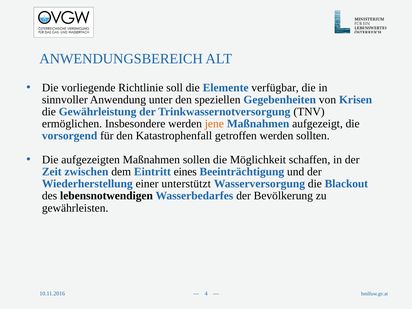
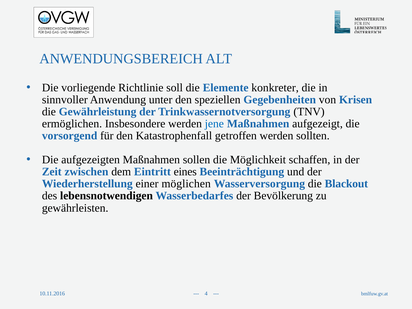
verfügbar: verfügbar -> konkreter (275, 88)
jene colour: orange -> blue (214, 124)
unterstützt: unterstützt -> möglichen (186, 184)
